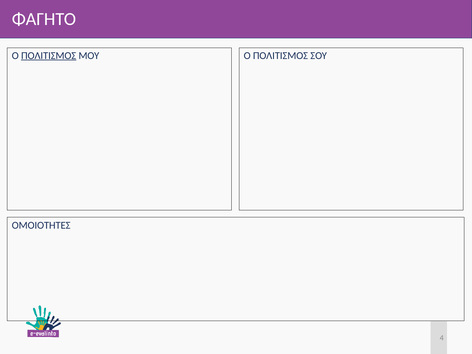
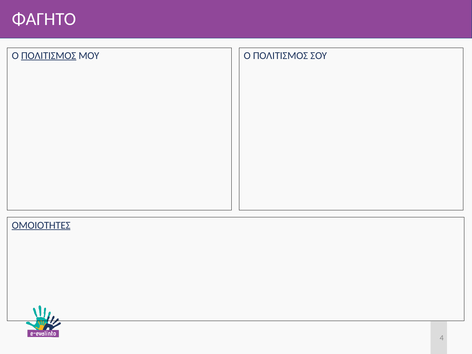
ΟΜΟΙΟΤΗΤΕΣ underline: none -> present (41, 225)
